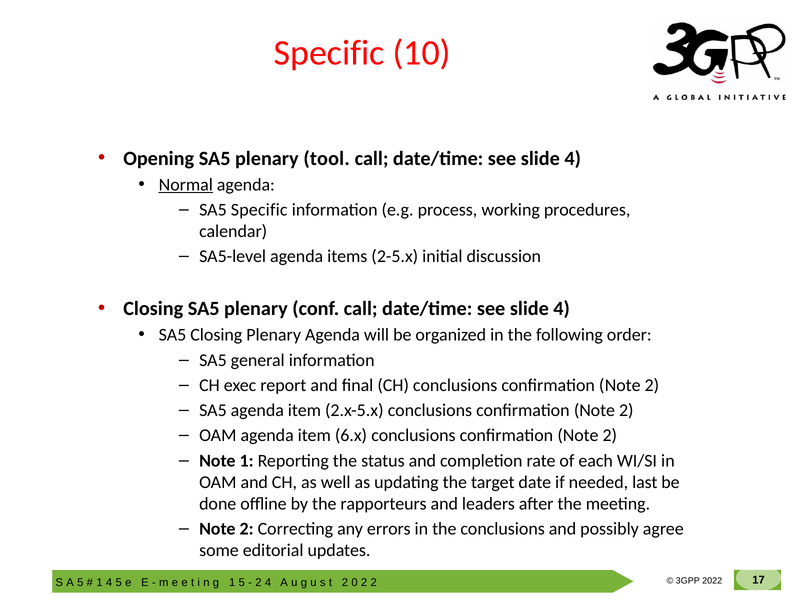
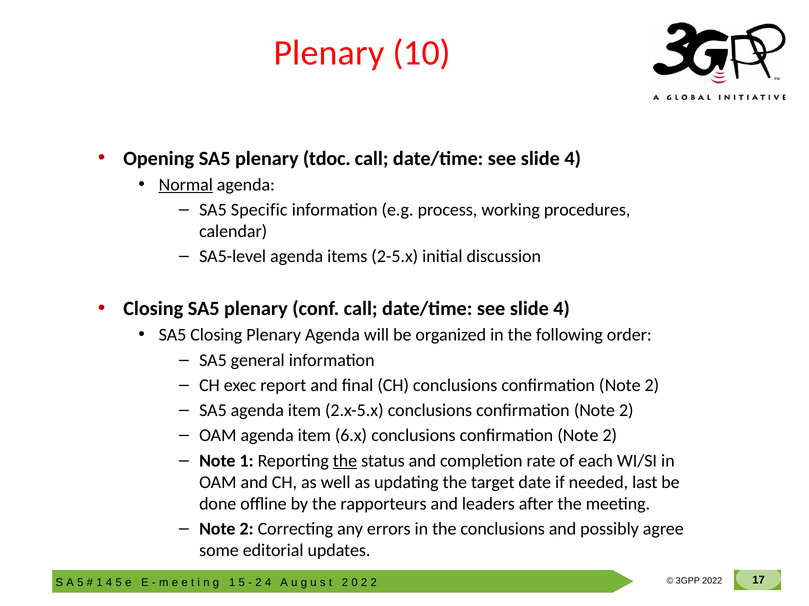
Specific: Specific -> Plenary (329, 53)
tool: tool -> tdoc (327, 159)
the underline: none -> present (345, 461)
